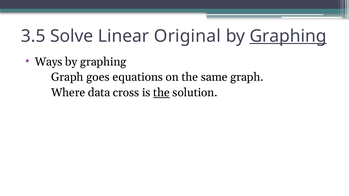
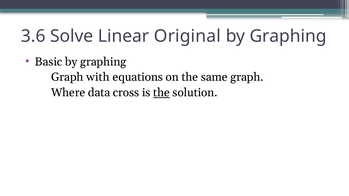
3.5: 3.5 -> 3.6 (33, 36)
Graphing underline: present -> none (288, 36)
Ways: Ways -> Basic (49, 62)
goes: goes -> with (98, 77)
